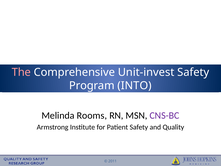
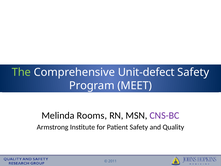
The colour: pink -> light green (21, 72)
Unit-invest: Unit-invest -> Unit-defect (146, 72)
INTO: INTO -> MEET (135, 85)
